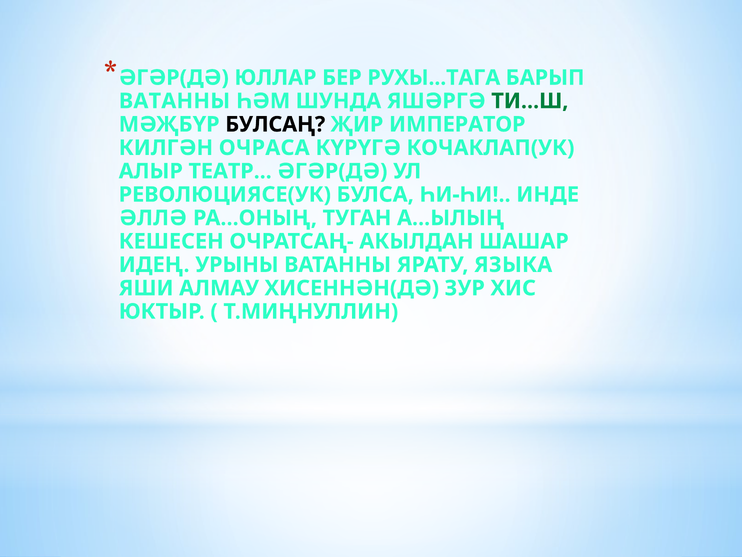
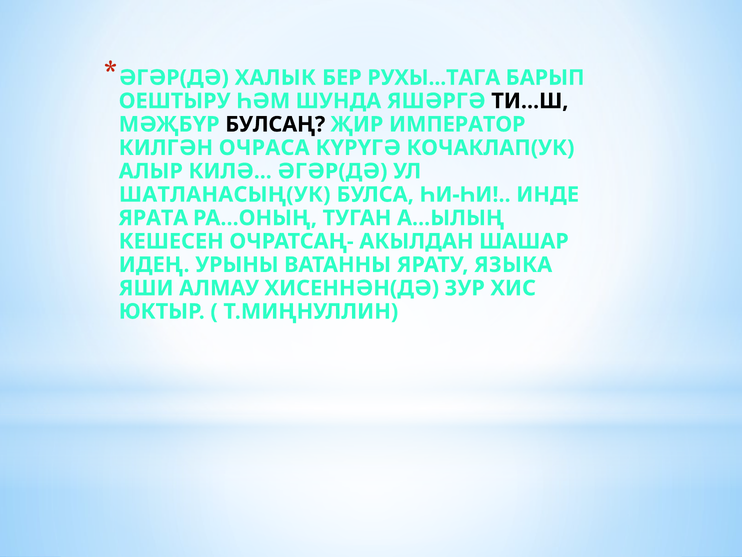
ЮЛЛАР: ЮЛЛАР -> ХАЛЫК (275, 78)
ВАТАННЫ: ВАТАННЫ -> ОЕШТЫРУ (175, 101)
ТИ...Ш colour: green -> black (530, 101)
ТЕАТР: ТЕАТР -> КИЛӘ (230, 171)
РЕВОЛЮЦИЯСЕ(УК: РЕВОЛЮЦИЯСЕ(УК -> ШАТЛАНАСЫҢ(УК (225, 194)
ӘЛЛӘ: ӘЛЛӘ -> ЯРАТА (153, 218)
